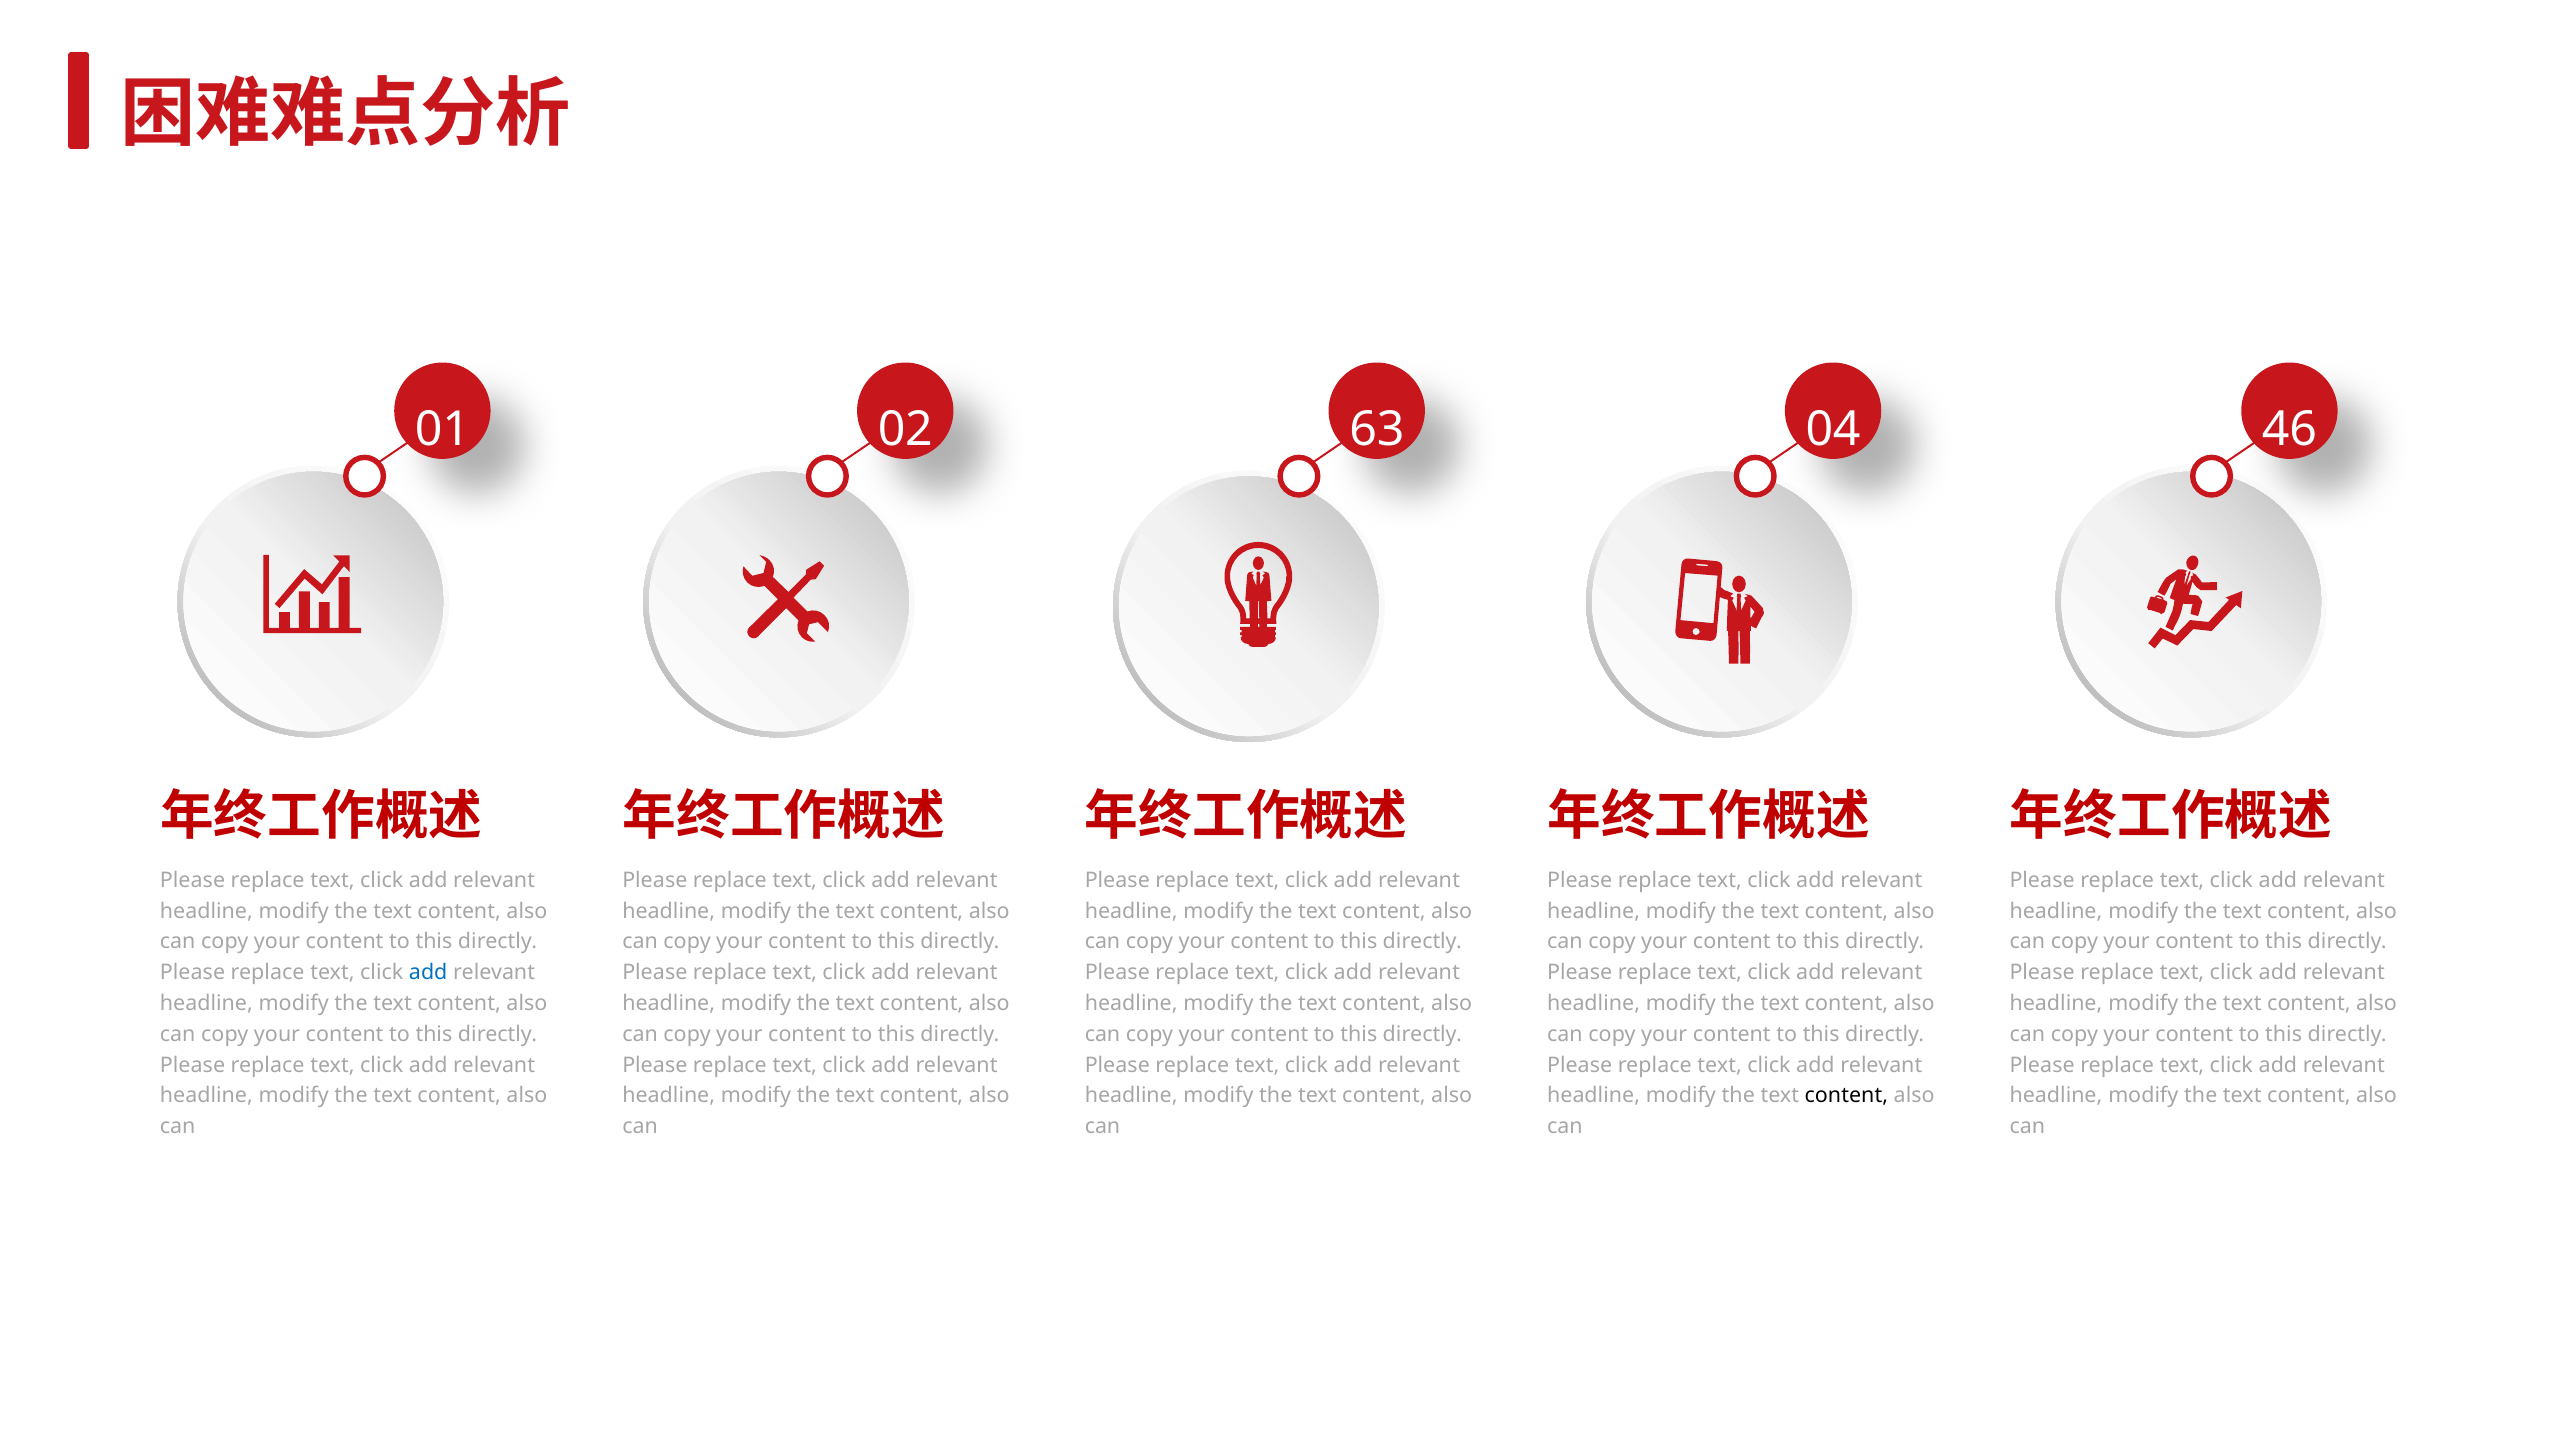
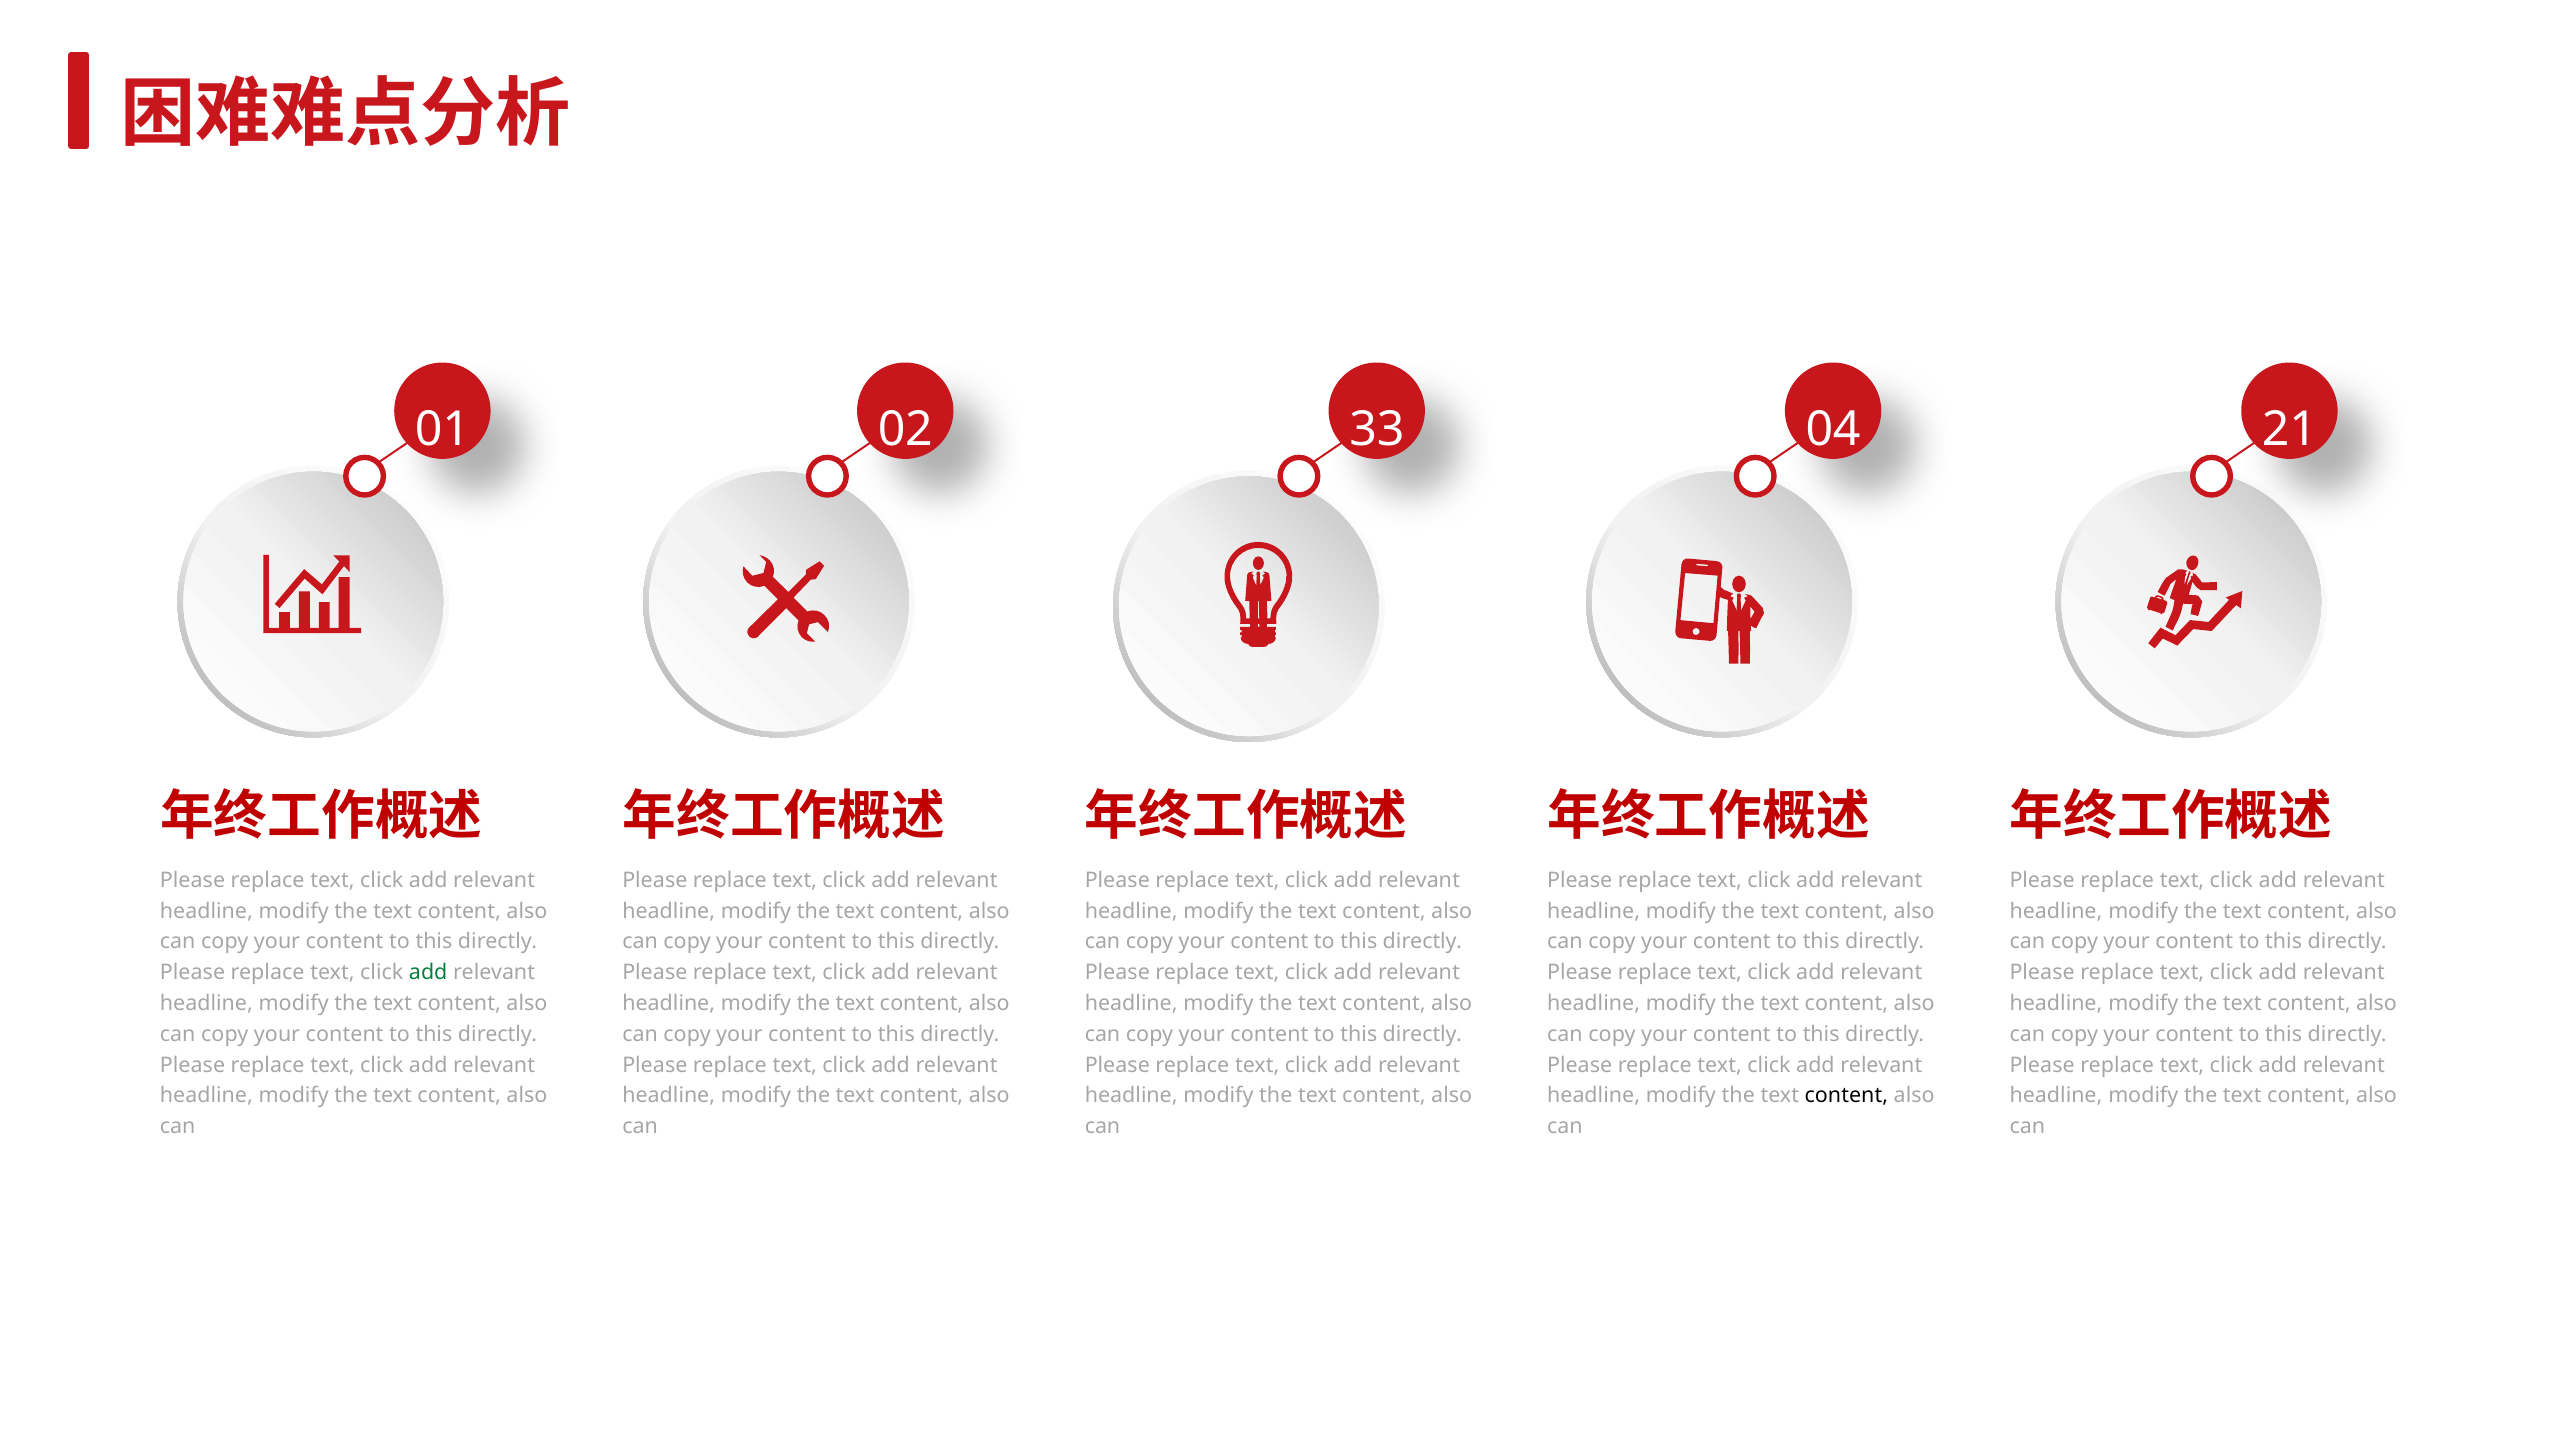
63: 63 -> 33 (1377, 430)
46: 46 -> 21 (2289, 430)
add colour: blue -> green (428, 972)
